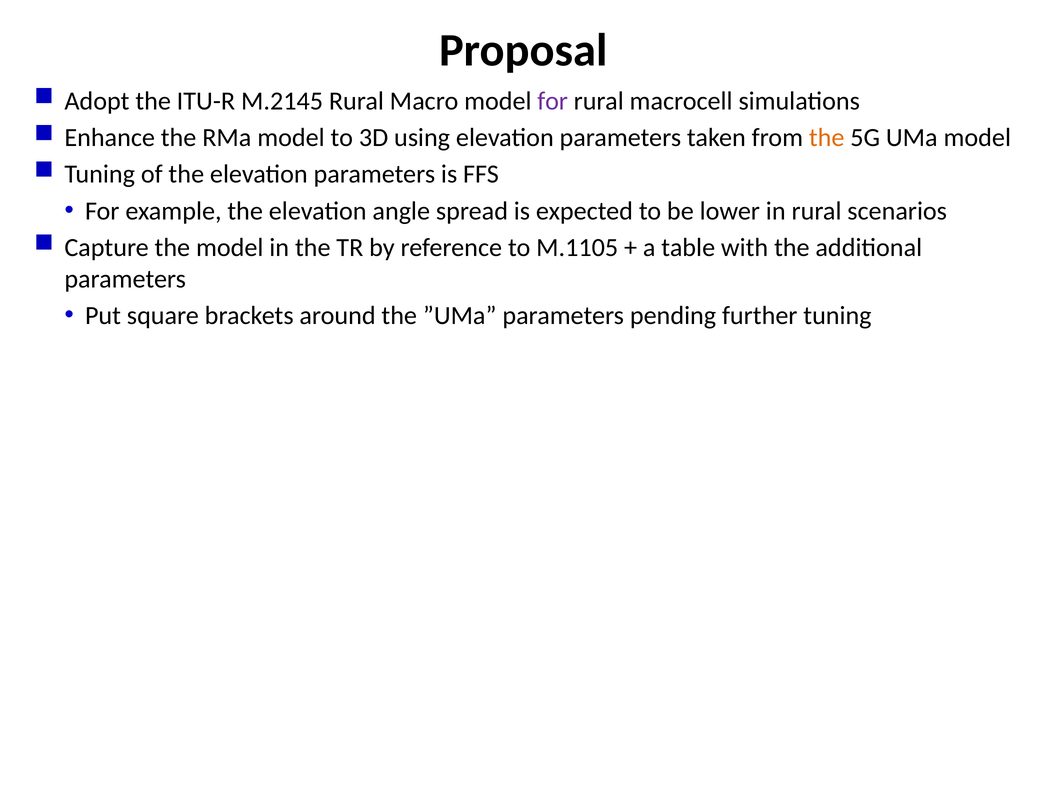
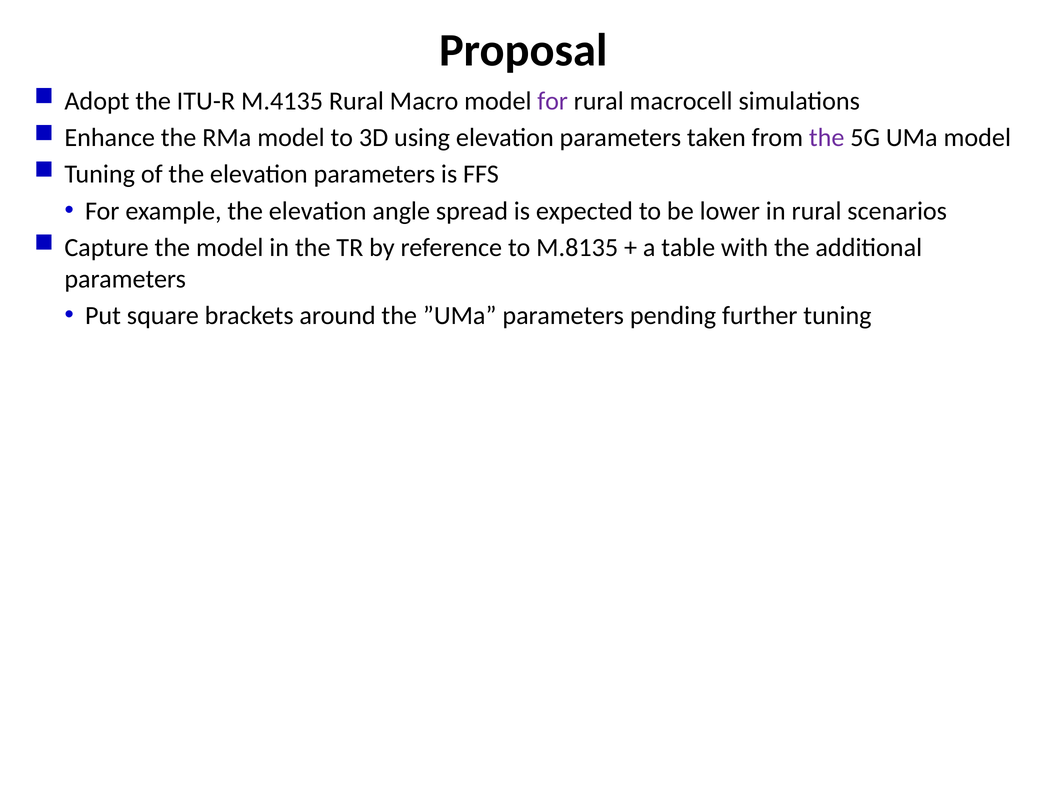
M.2145: M.2145 -> M.4135 (282, 101)
the colour: orange -> purple (827, 138)
M.1105: M.1105 -> M.8135 (577, 248)
